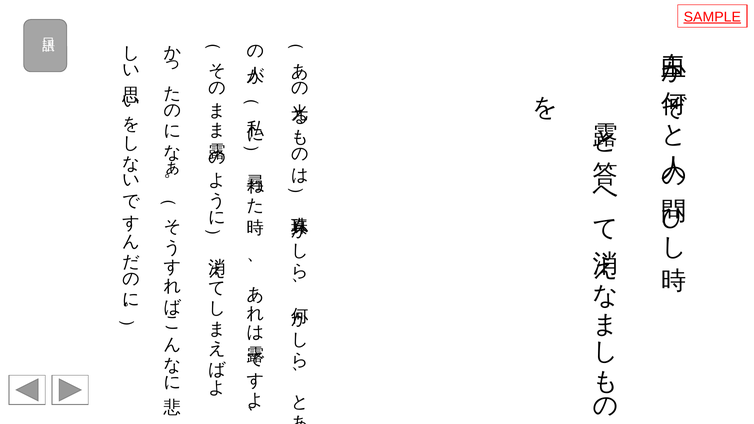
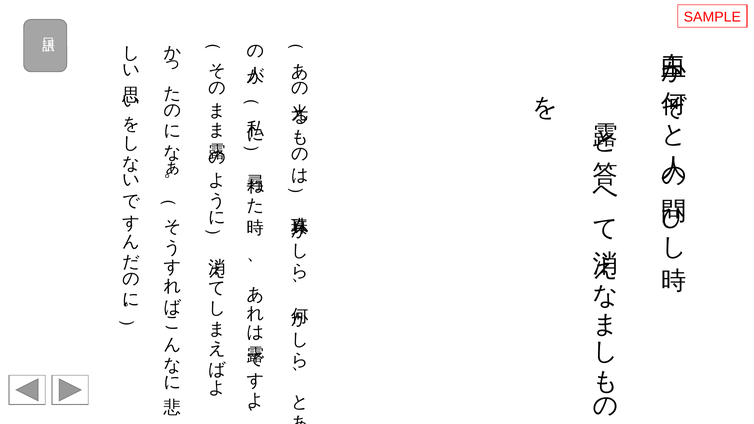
SAMPLE underline: present -> none (712, 17)
